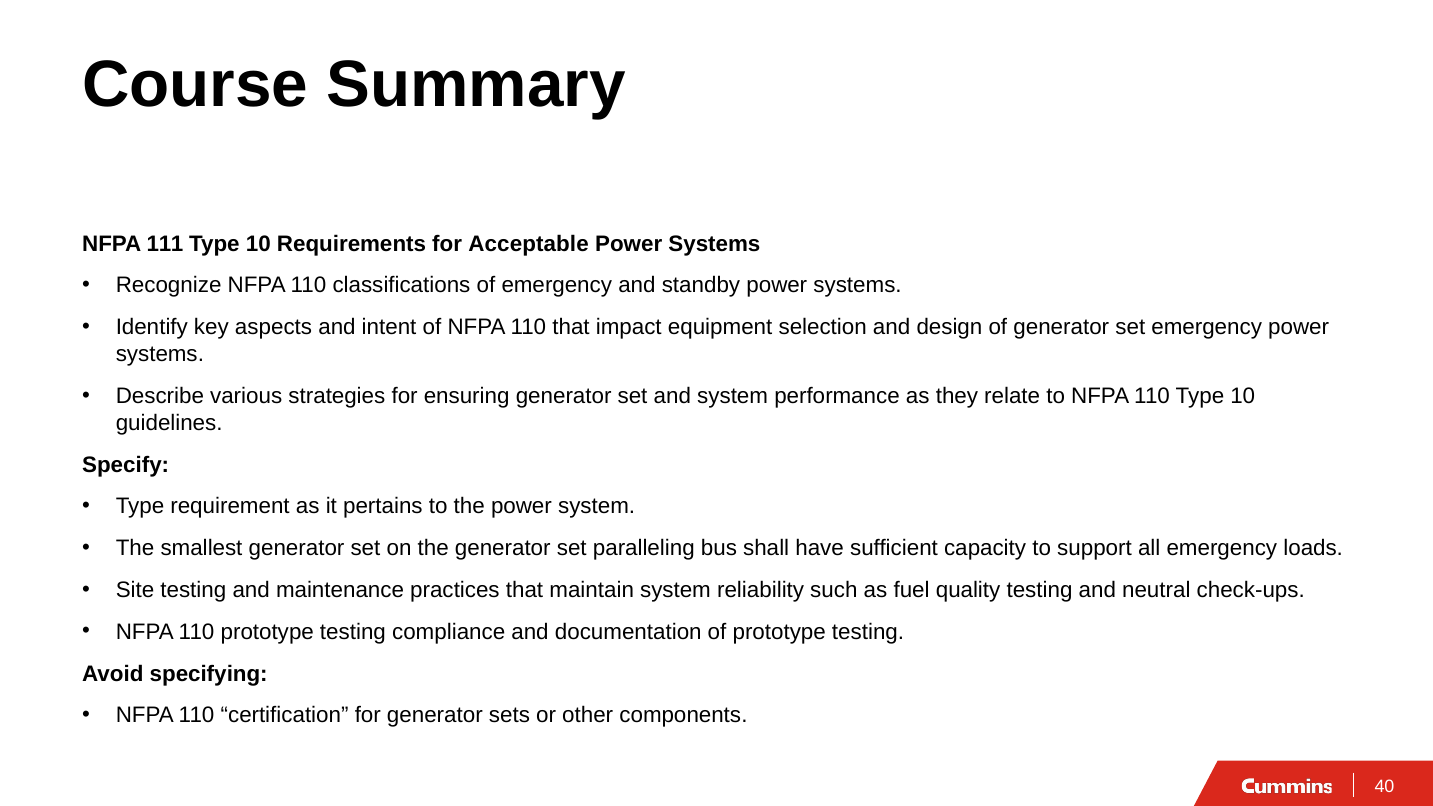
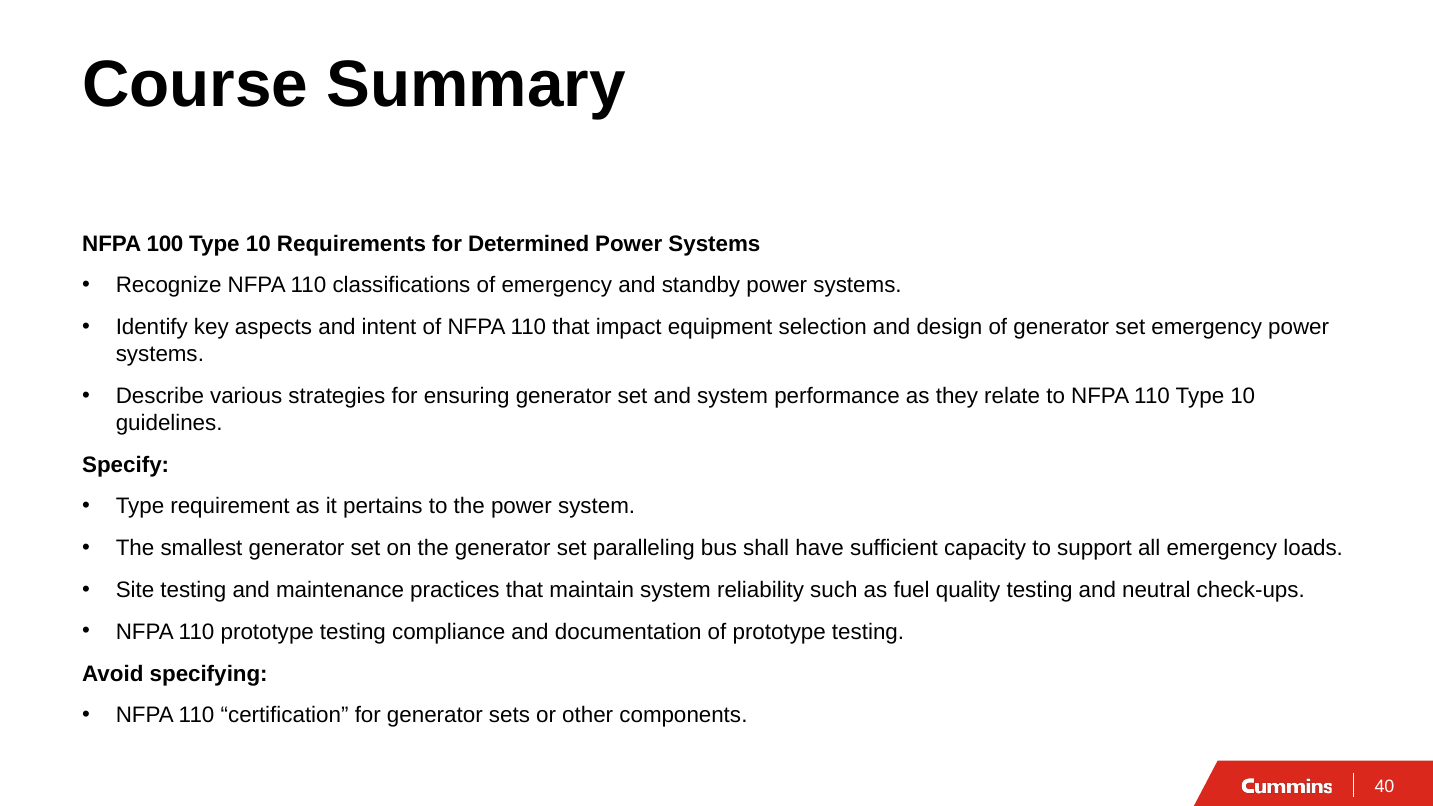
111: 111 -> 100 (165, 244)
Acceptable: Acceptable -> Determined (529, 244)
